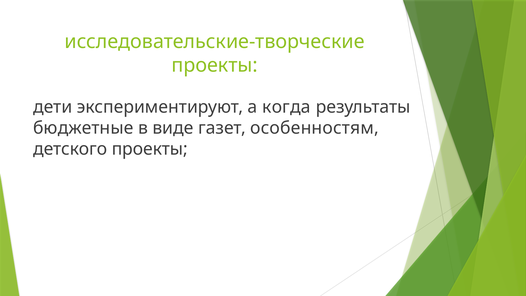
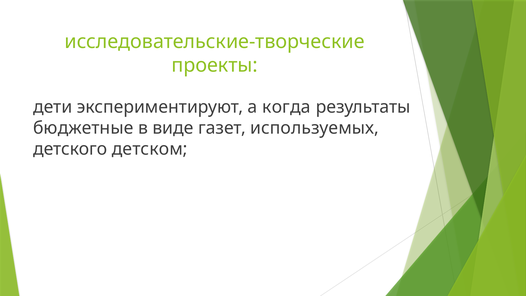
особенностям: особенностям -> используемых (315, 128)
детского проекты: проекты -> детском (150, 149)
